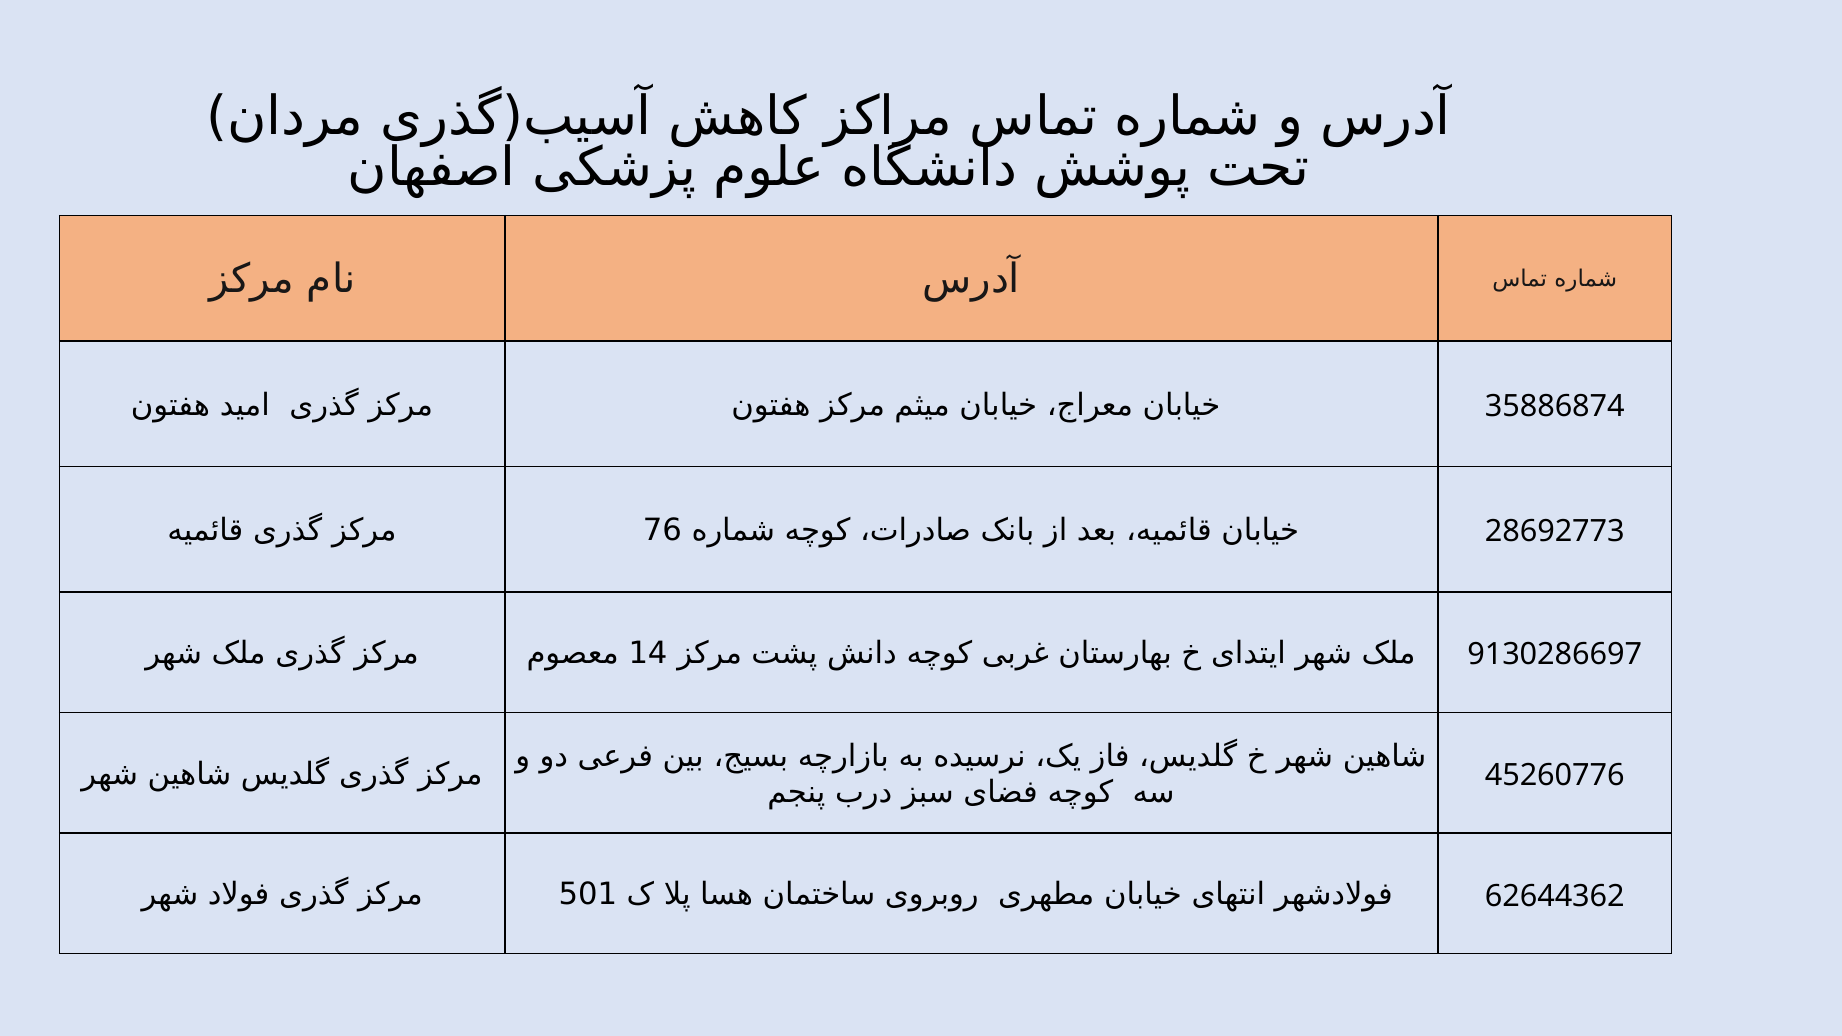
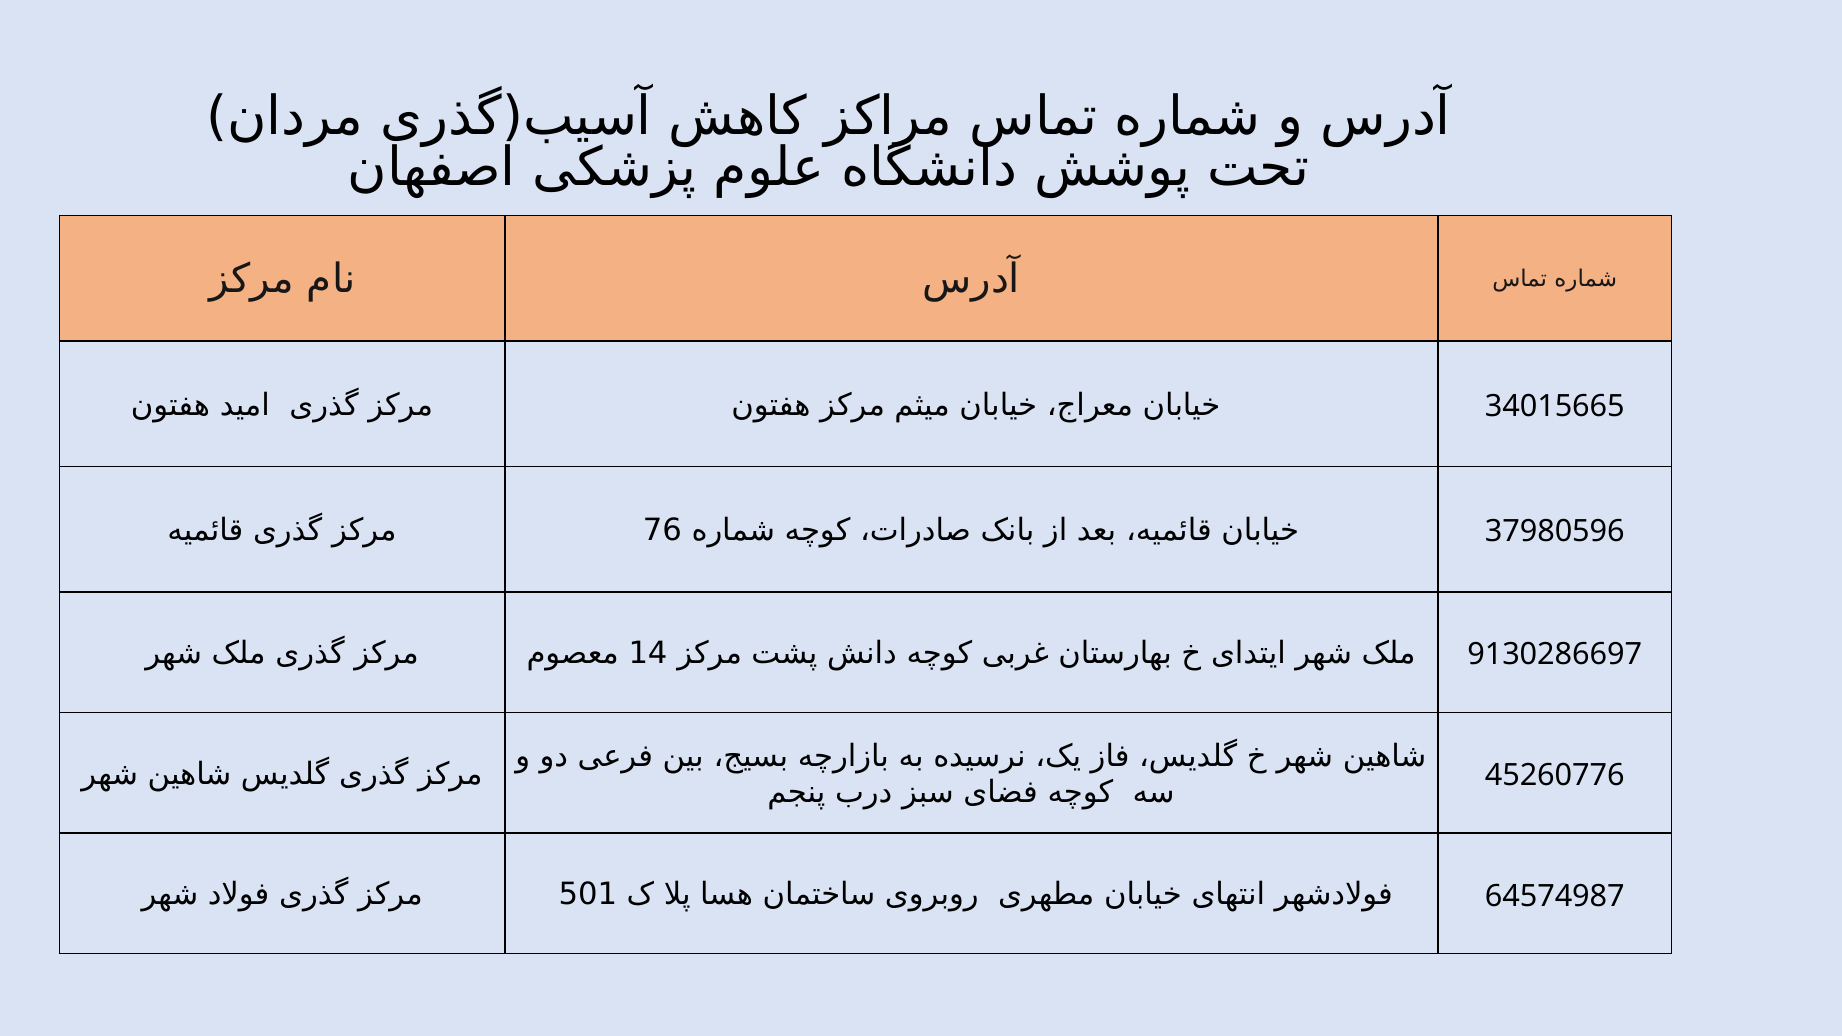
35886874: 35886874 -> 34015665 (1555, 406)
28692773: 28692773 -> 37980596 (1555, 532)
62644362: 62644362 -> 64574987 (1555, 896)
